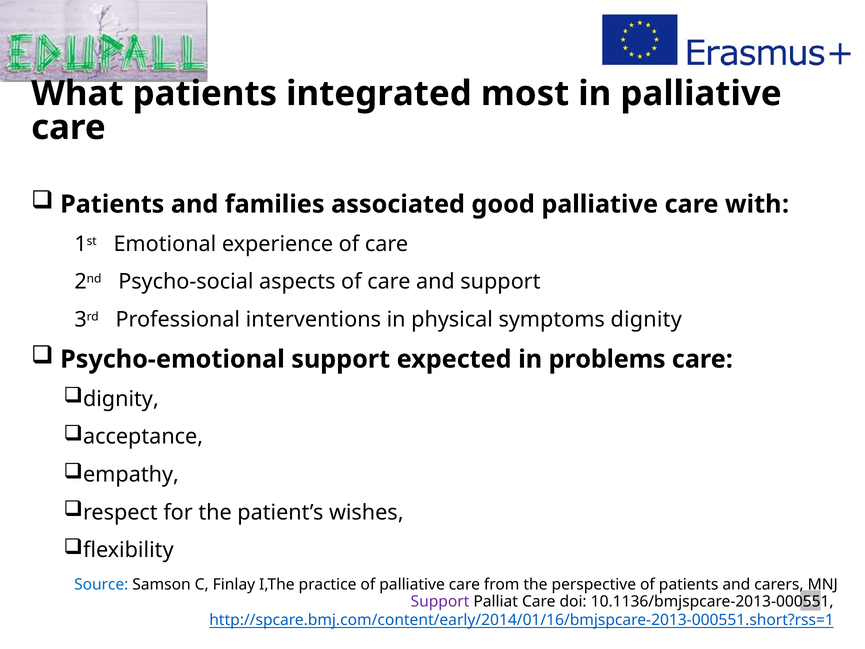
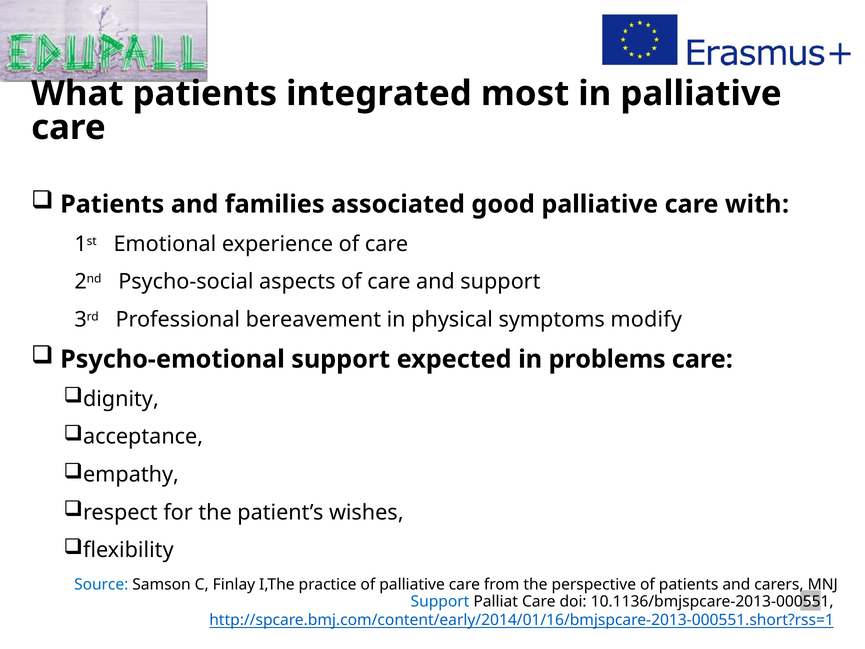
interventions: interventions -> bereavement (313, 319)
symptoms dignity: dignity -> modify (646, 319)
Support colour: purple -> blue (440, 601)
